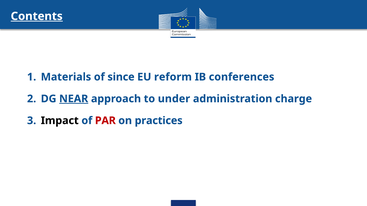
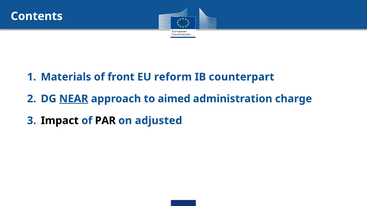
Contents underline: present -> none (37, 16)
since: since -> front (121, 77)
conferences: conferences -> counterpart (242, 77)
under: under -> aimed (174, 99)
PAR colour: red -> black (105, 121)
practices: practices -> adjusted (159, 121)
